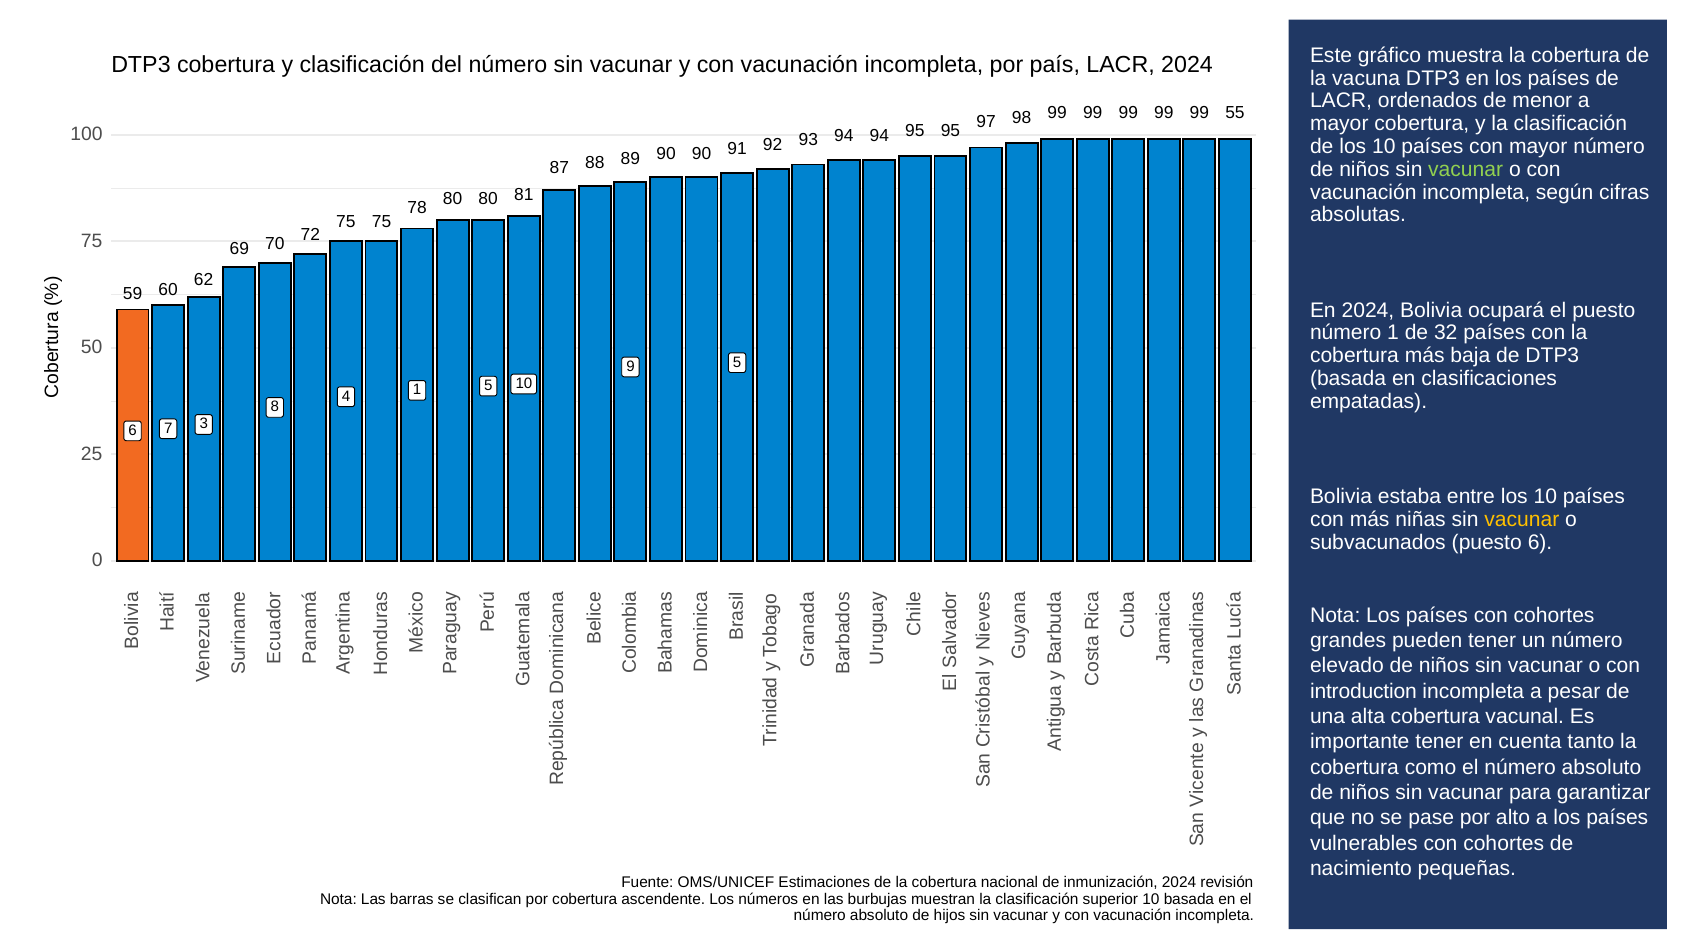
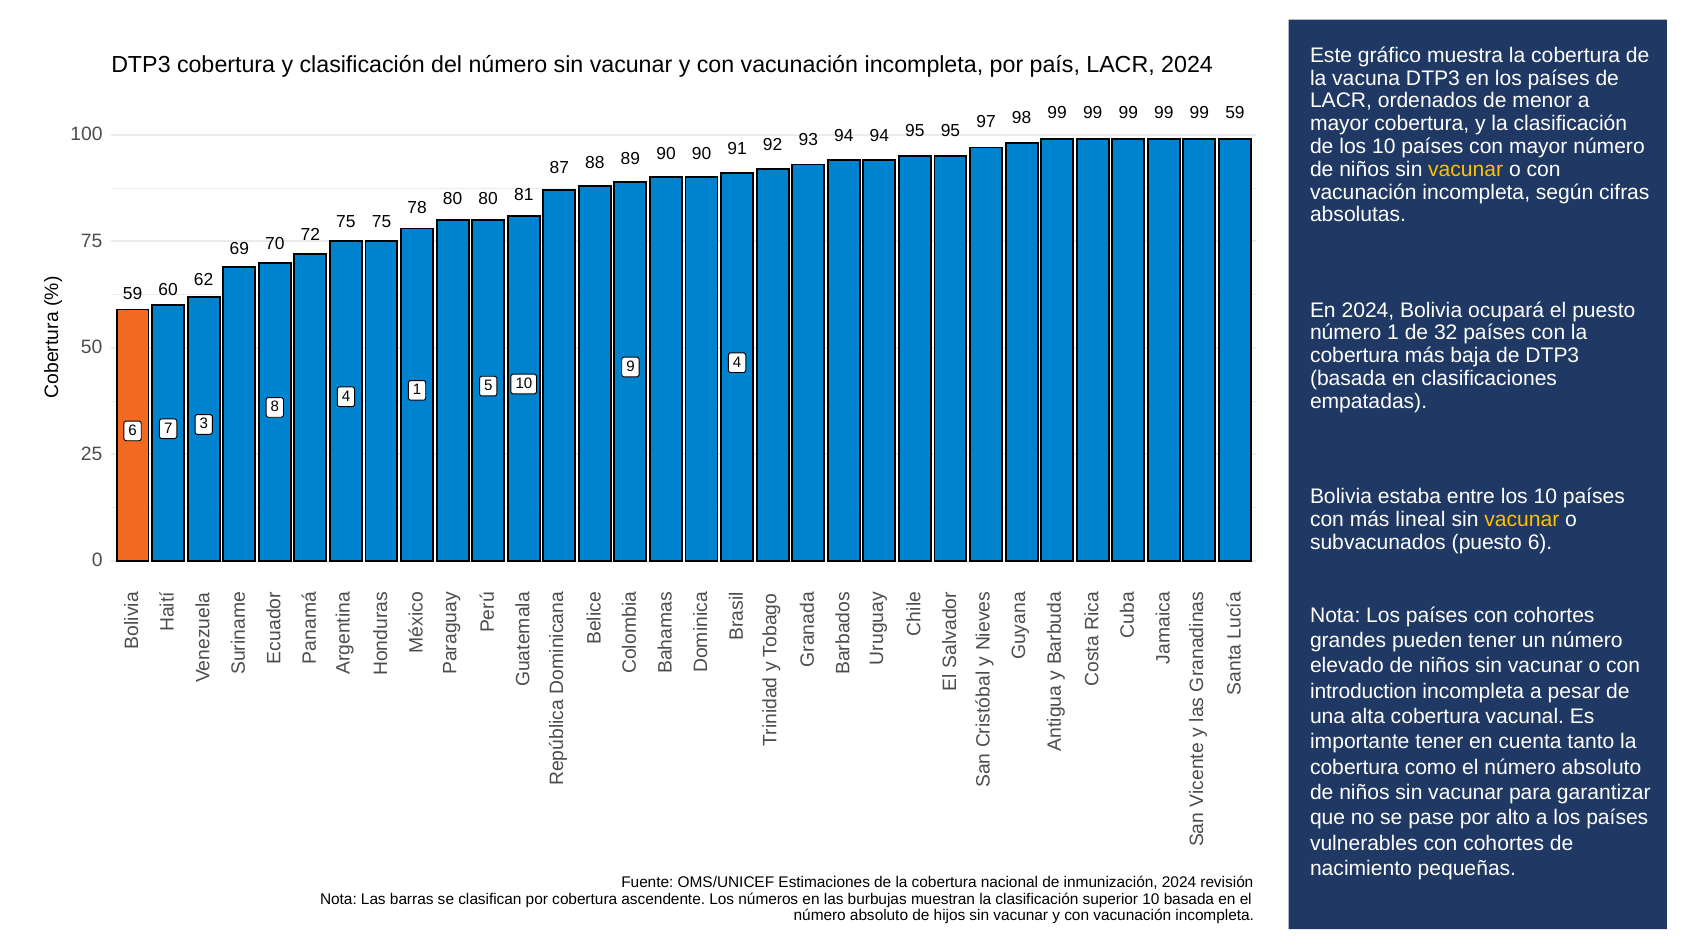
99 55: 55 -> 59 (1235, 113)
vacunar colour: light green -> yellow (1466, 169)
9 5: 5 -> 4 (737, 362)
niñas: niñas -> lineal (1420, 520)
